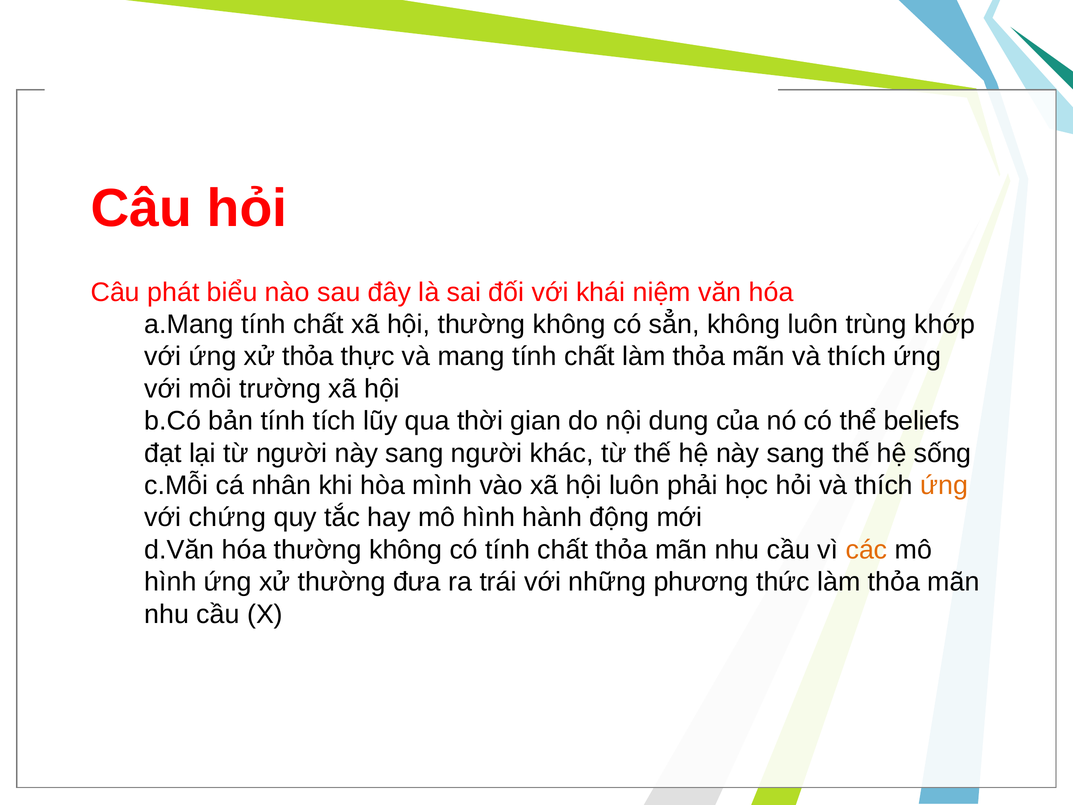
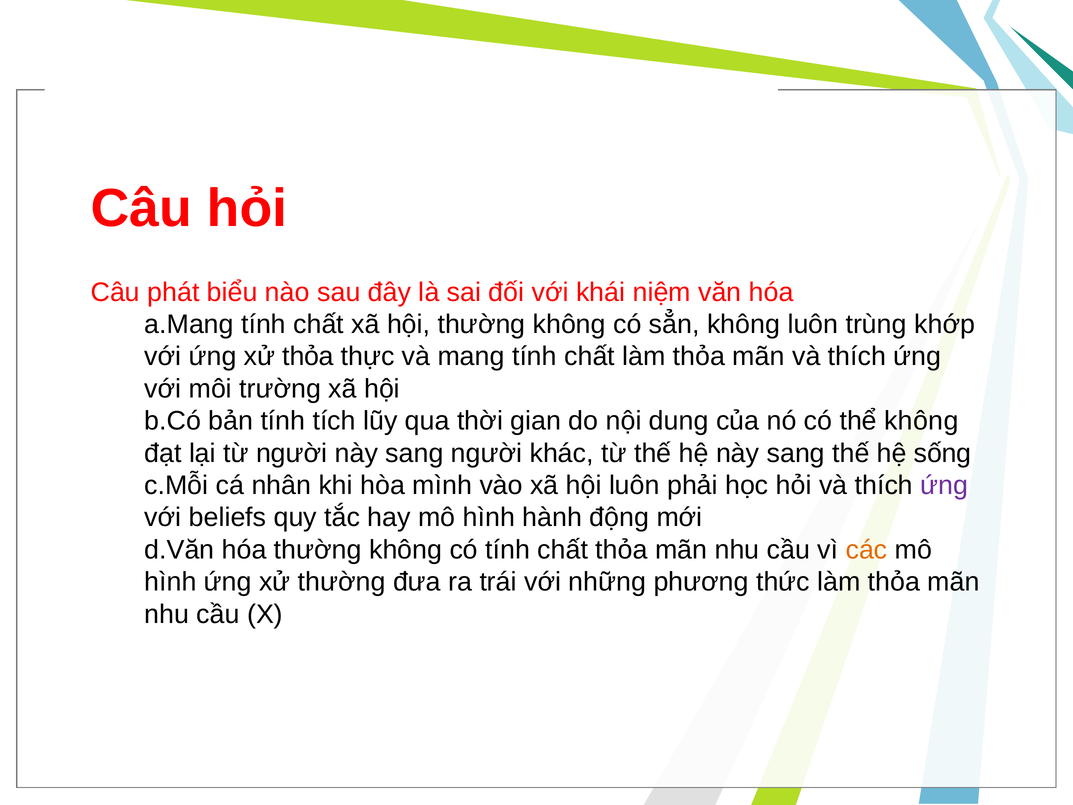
thể beliefs: beliefs -> không (921, 421)
ứng colour: orange -> purple (944, 485)
chứng: chứng -> beliefs (227, 517)
